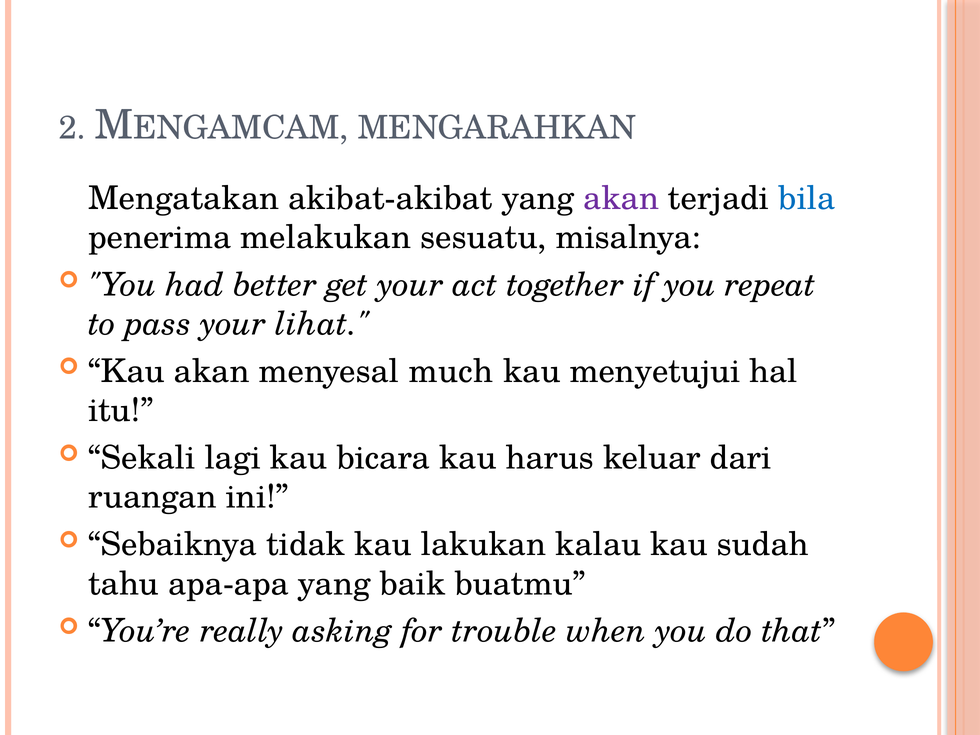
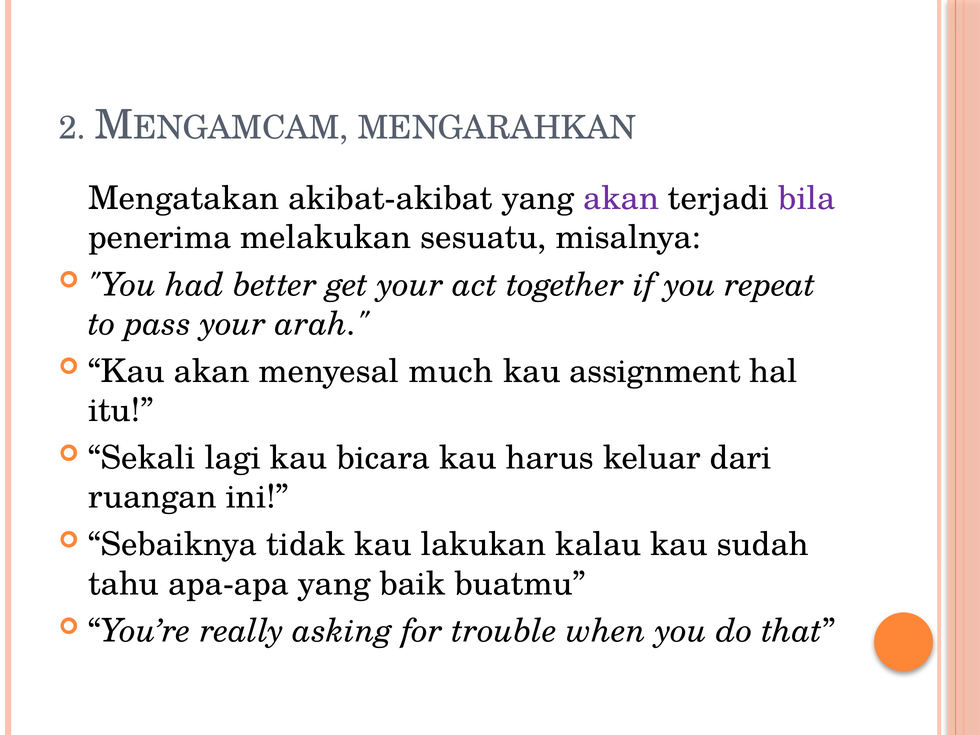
bila colour: blue -> purple (807, 198)
lihat: lihat -> arah (323, 324)
menyetujui: menyetujui -> assignment (655, 371)
